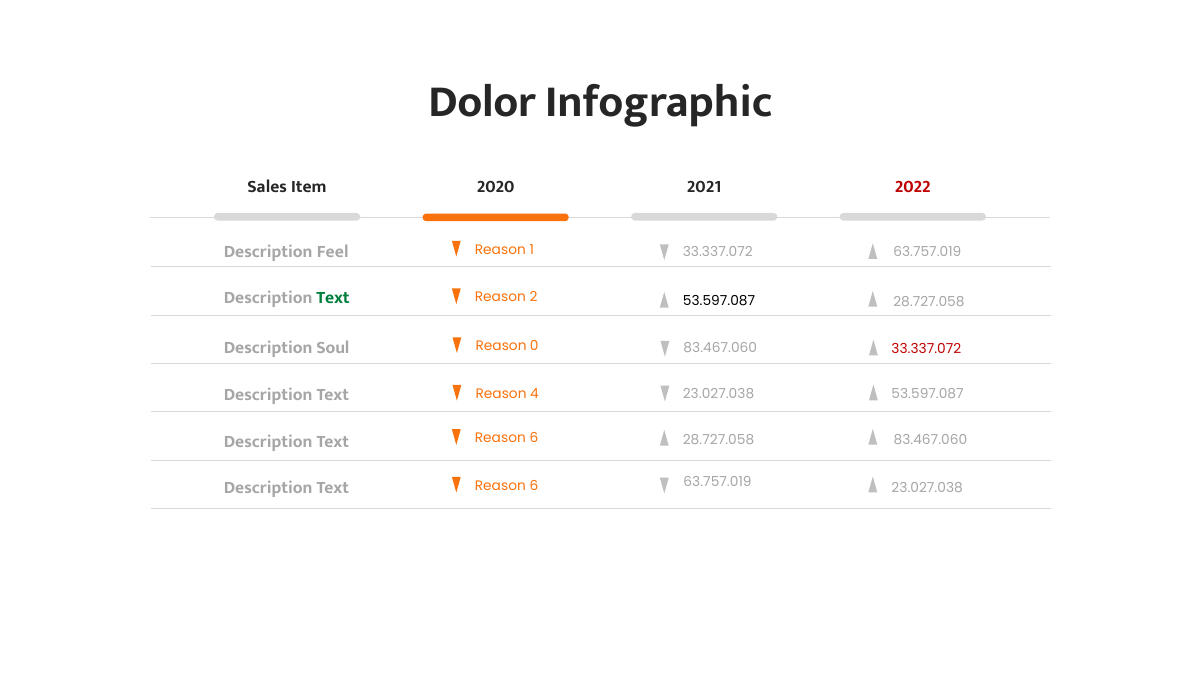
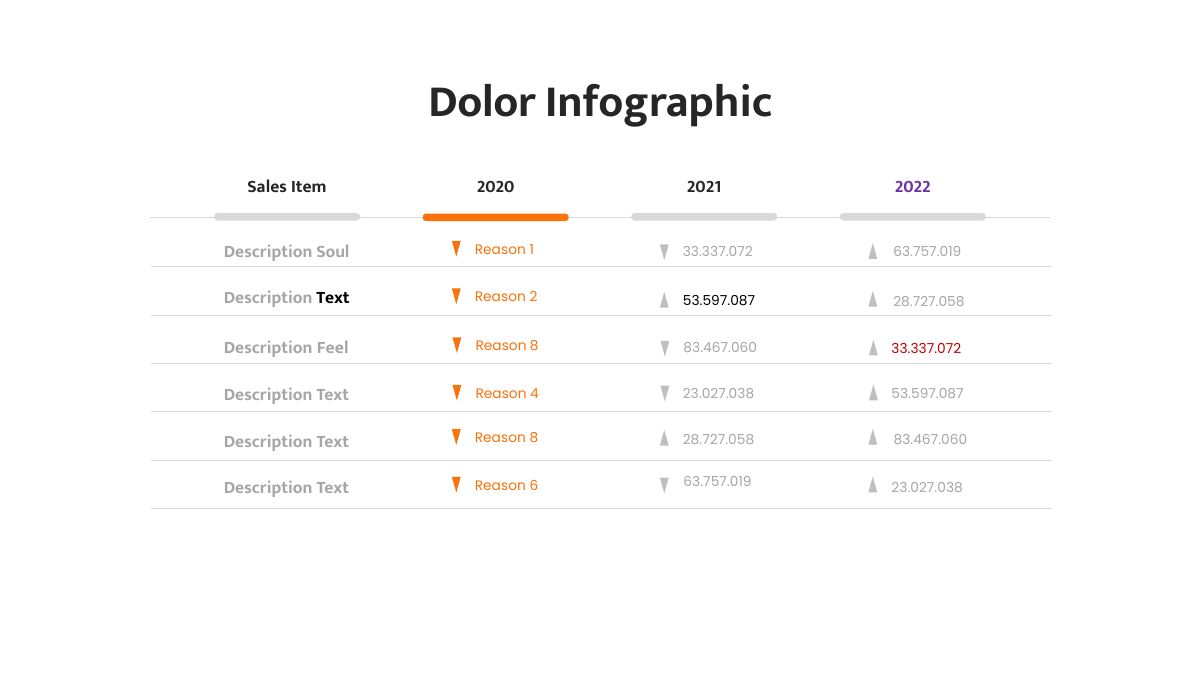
2022 colour: red -> purple (913, 187)
Feel: Feel -> Soul (333, 252)
Text colour: green -> black (333, 298)
0: 0 -> 8 (534, 346)
Soul: Soul -> Feel (333, 348)
6: 6 -> 8 (534, 438)
